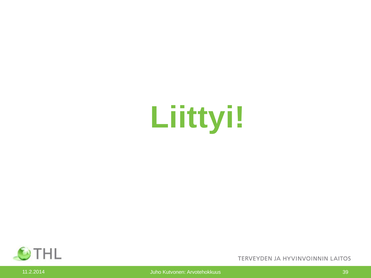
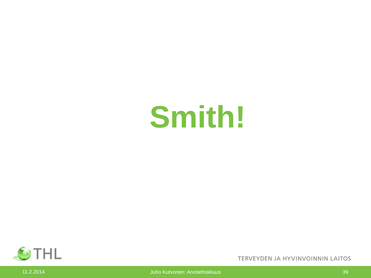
Liittyi: Liittyi -> Smith (198, 117)
